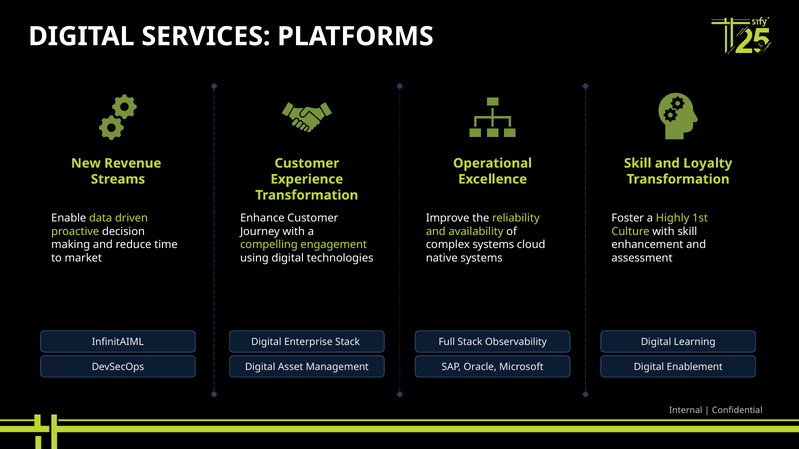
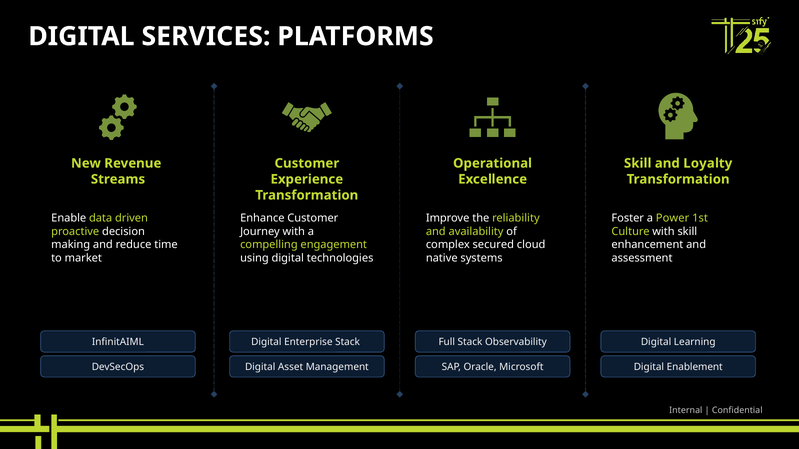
Highly: Highly -> Power (673, 218)
complex systems: systems -> secured (493, 245)
